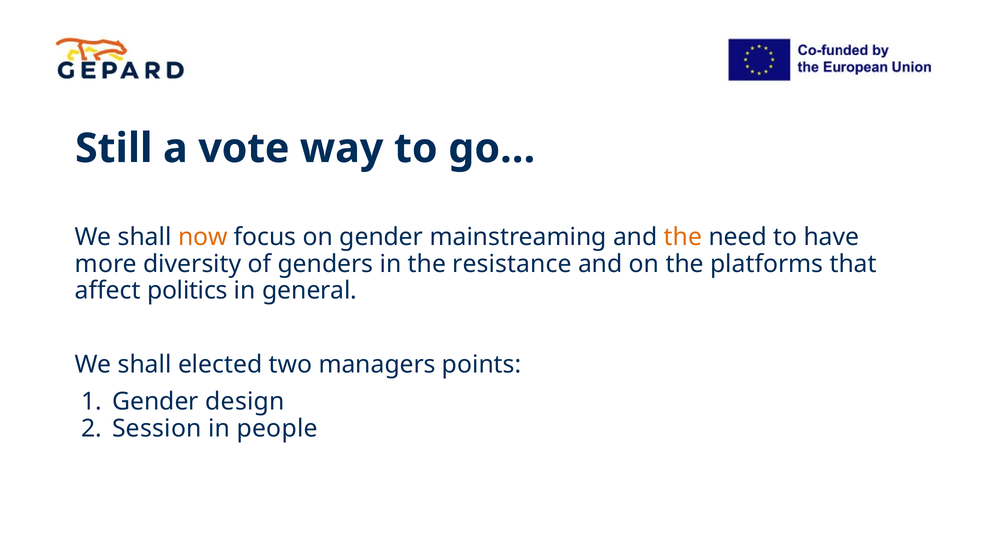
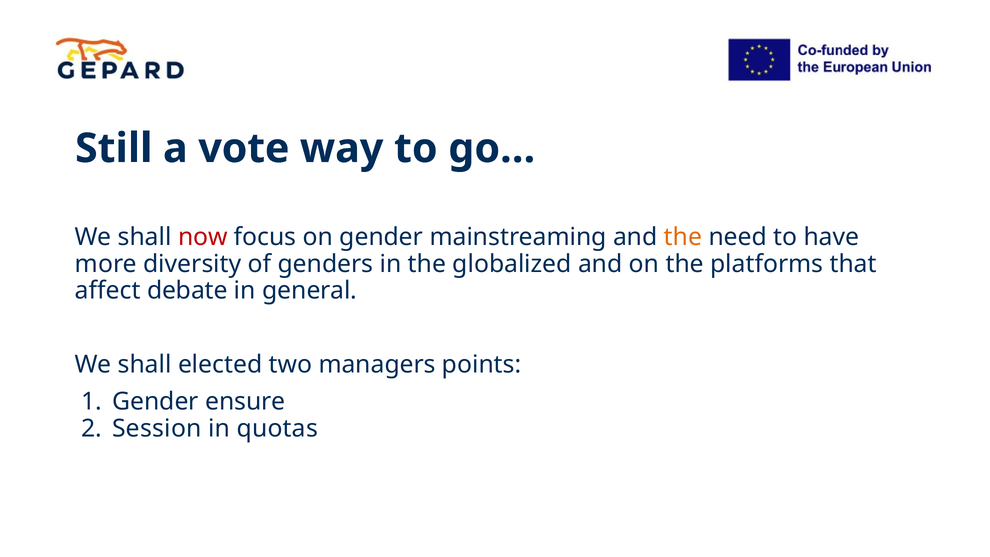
now colour: orange -> red (203, 237)
resistance: resistance -> globalized (512, 264)
politics: politics -> debate (187, 290)
design: design -> ensure (245, 402)
people: people -> quotas (277, 428)
